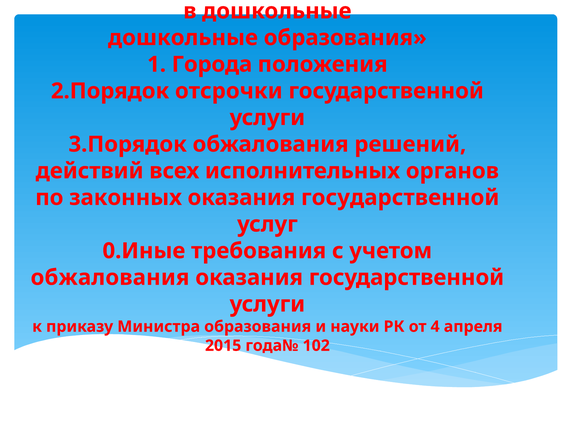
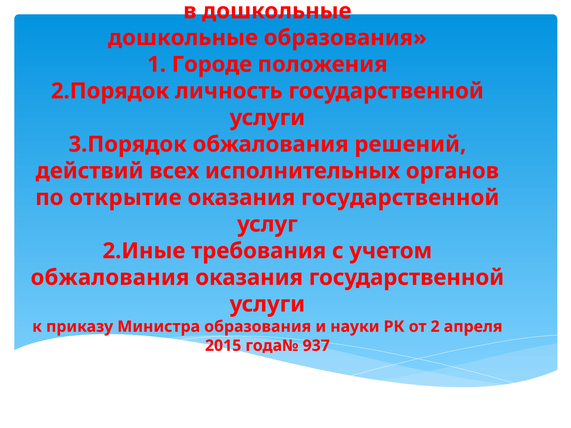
Города: Города -> Городе (212, 64)
отсрочки: отсрочки -> личность (229, 91)
законных: законных -> открытие (125, 198)
0.Иные: 0.Иные -> 2.Иные (144, 251)
4: 4 -> 2 (435, 327)
102: 102 -> 937 (316, 346)
